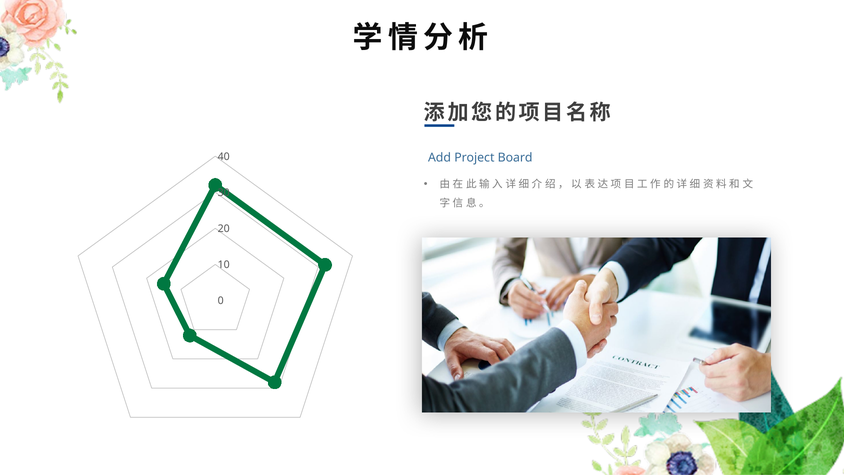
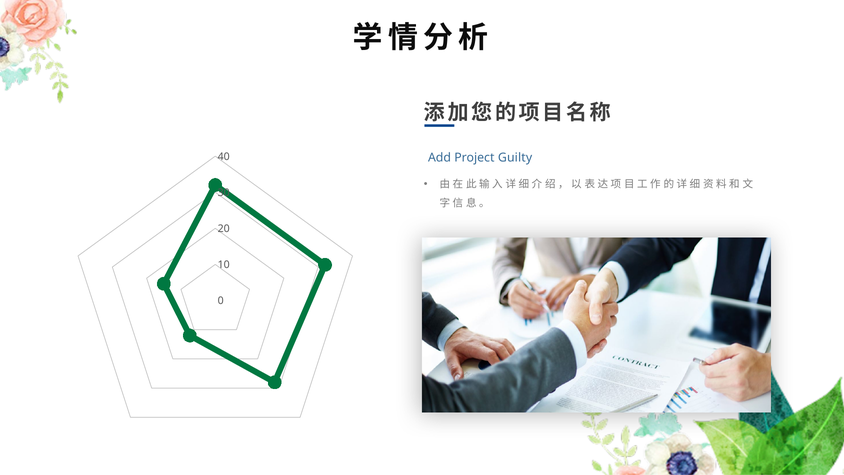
Board: Board -> Guilty (515, 158)
